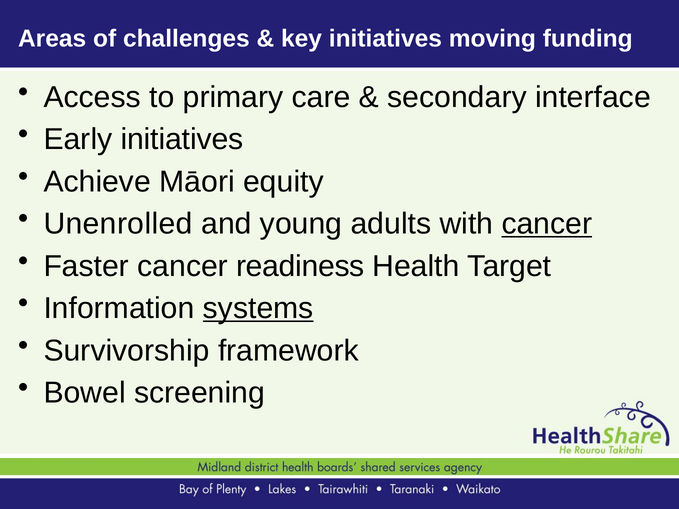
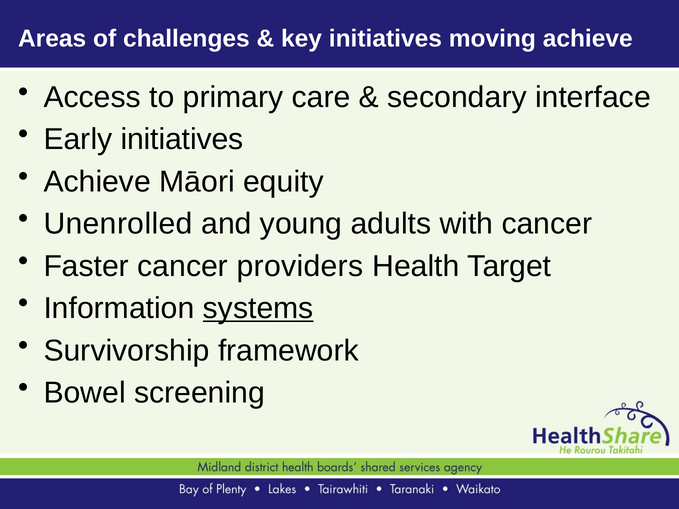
moving funding: funding -> achieve (588, 38)
cancer underline: present -> none (547, 224)
readiness: readiness -> providers (300, 266)
